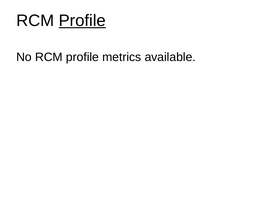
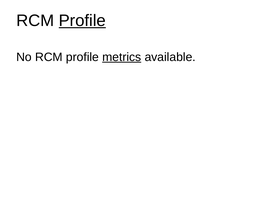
metrics underline: none -> present (122, 57)
